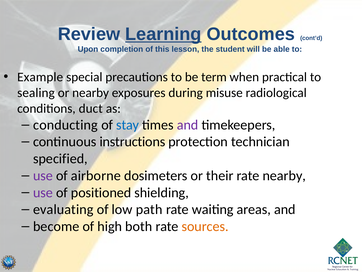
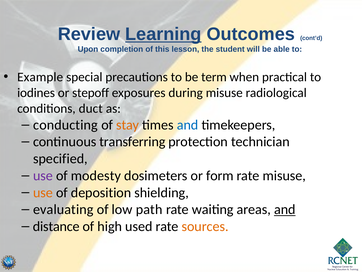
sealing: sealing -> iodines (36, 93)
or nearby: nearby -> stepoff (91, 93)
stay colour: blue -> orange (128, 125)
and colour: purple -> blue (188, 125)
instructions: instructions -> transferring (132, 142)
airborne: airborne -> modesty (96, 175)
their: their -> form (220, 175)
rate nearby: nearby -> misuse (284, 175)
use colour: purple -> orange (43, 192)
positioned: positioned -> deposition (101, 192)
and underline: none -> present (285, 209)
become: become -> distance (56, 226)
both: both -> used (139, 226)
